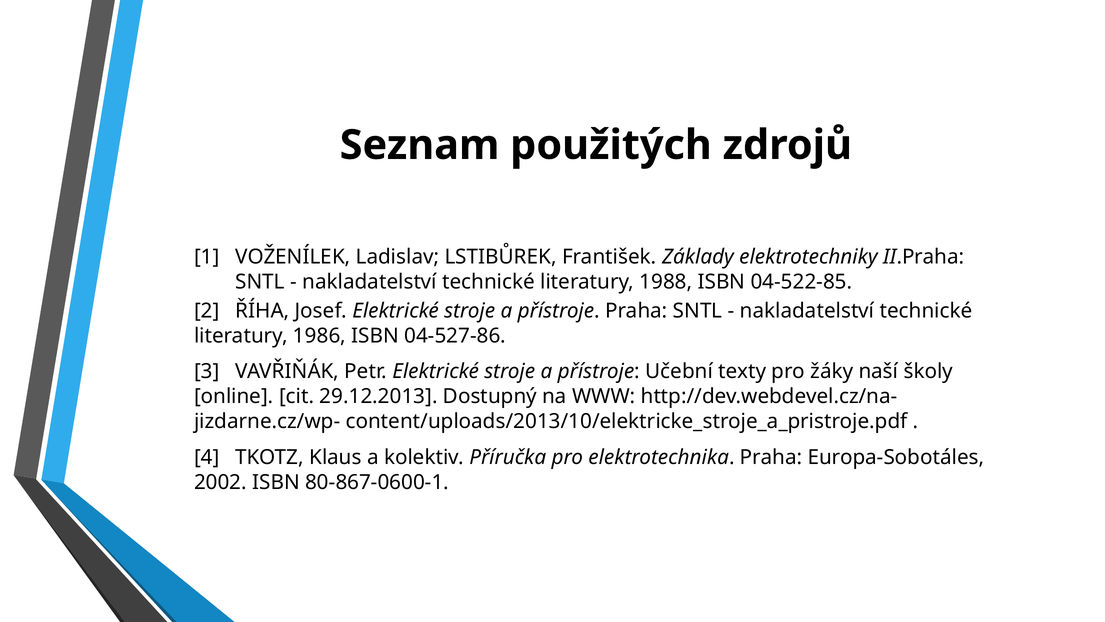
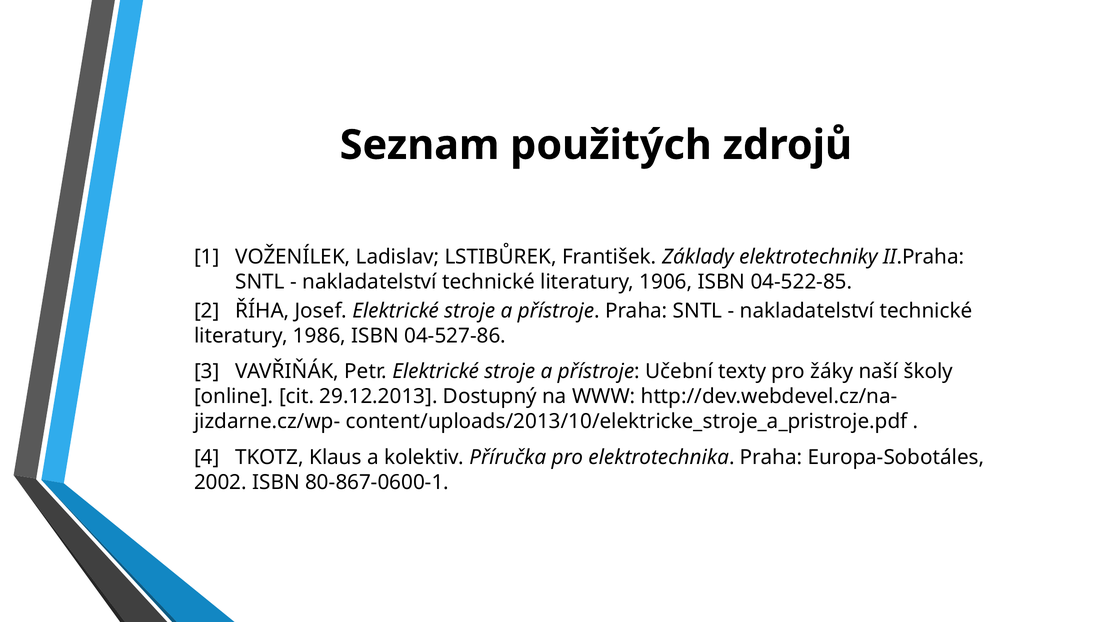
1988: 1988 -> 1906 (666, 282)
